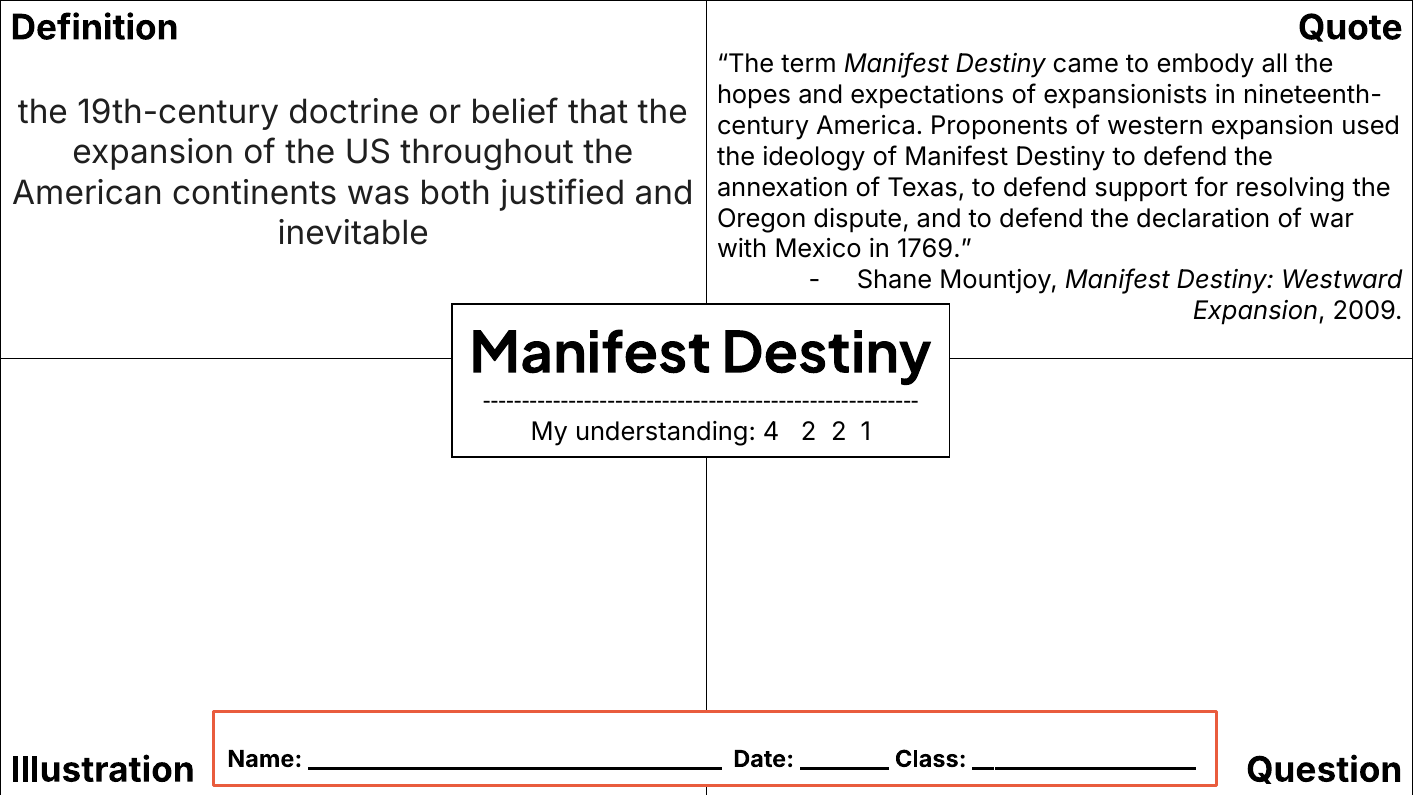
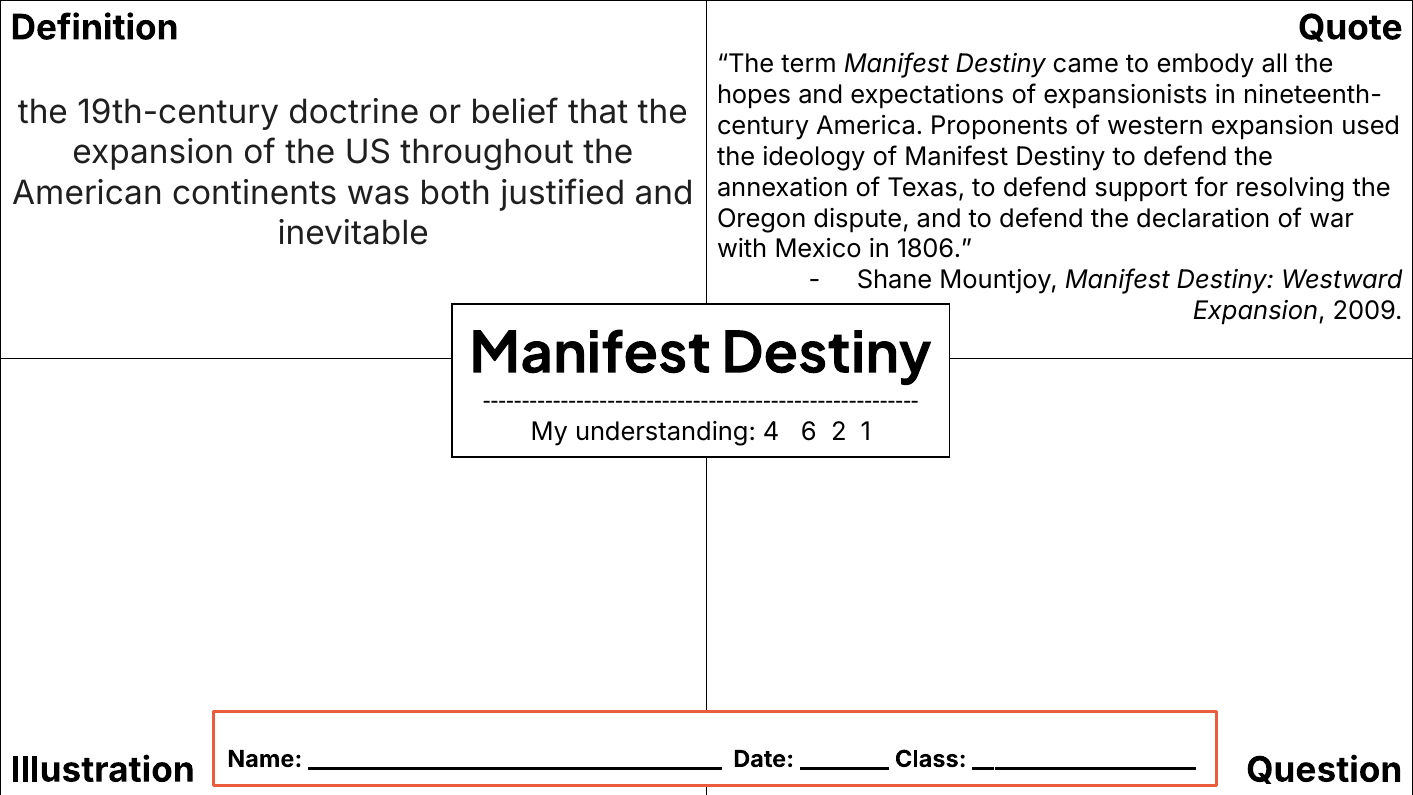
1769: 1769 -> 1806 (935, 249)
4 2: 2 -> 6 (809, 432)
